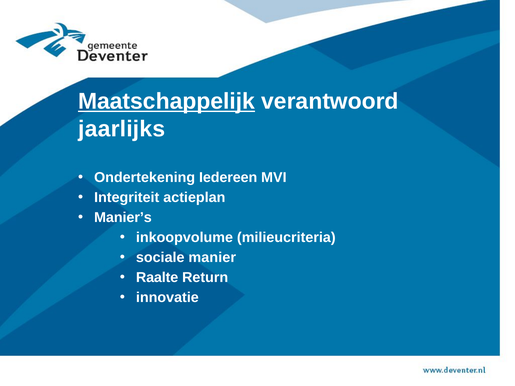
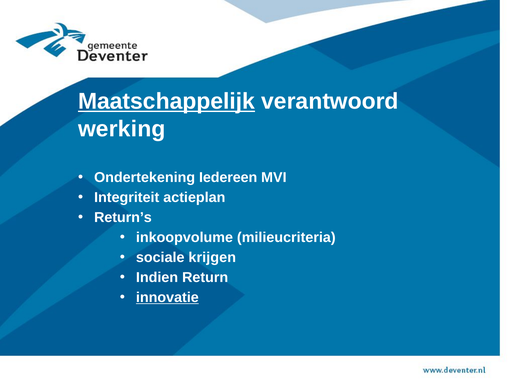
jaarlijks: jaarlijks -> werking (122, 129)
Manier’s: Manier’s -> Return’s (123, 218)
manier: manier -> krijgen (212, 258)
Raalte: Raalte -> Indien (157, 278)
innovatie underline: none -> present (167, 298)
